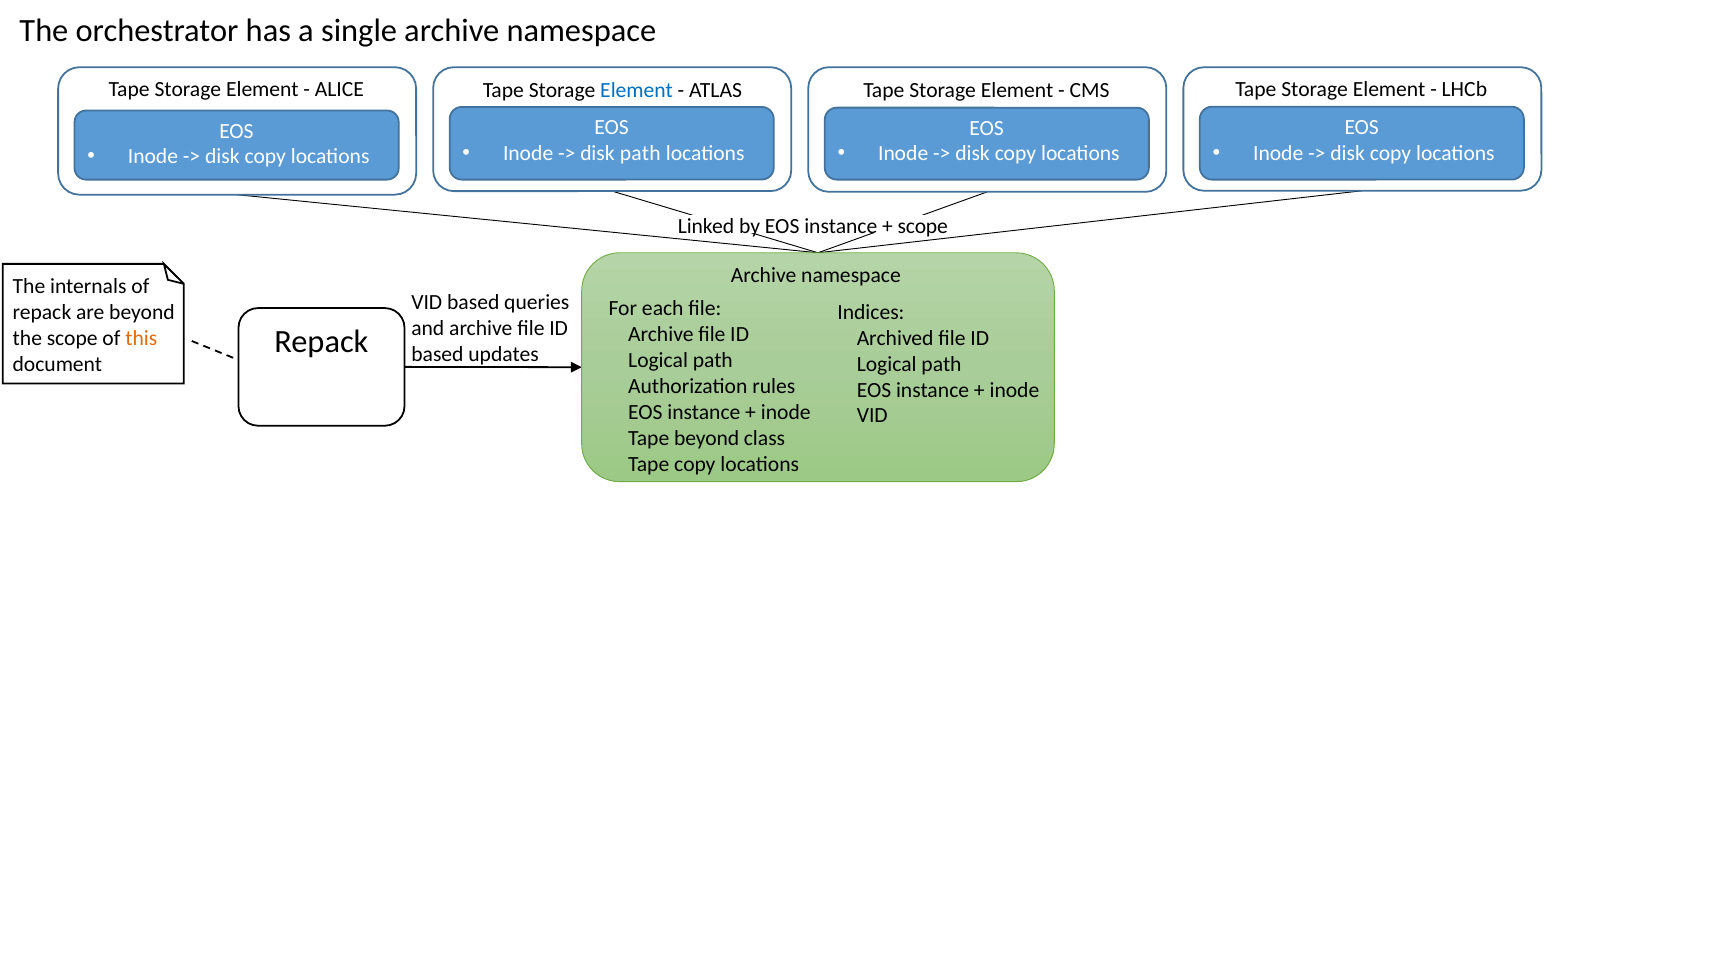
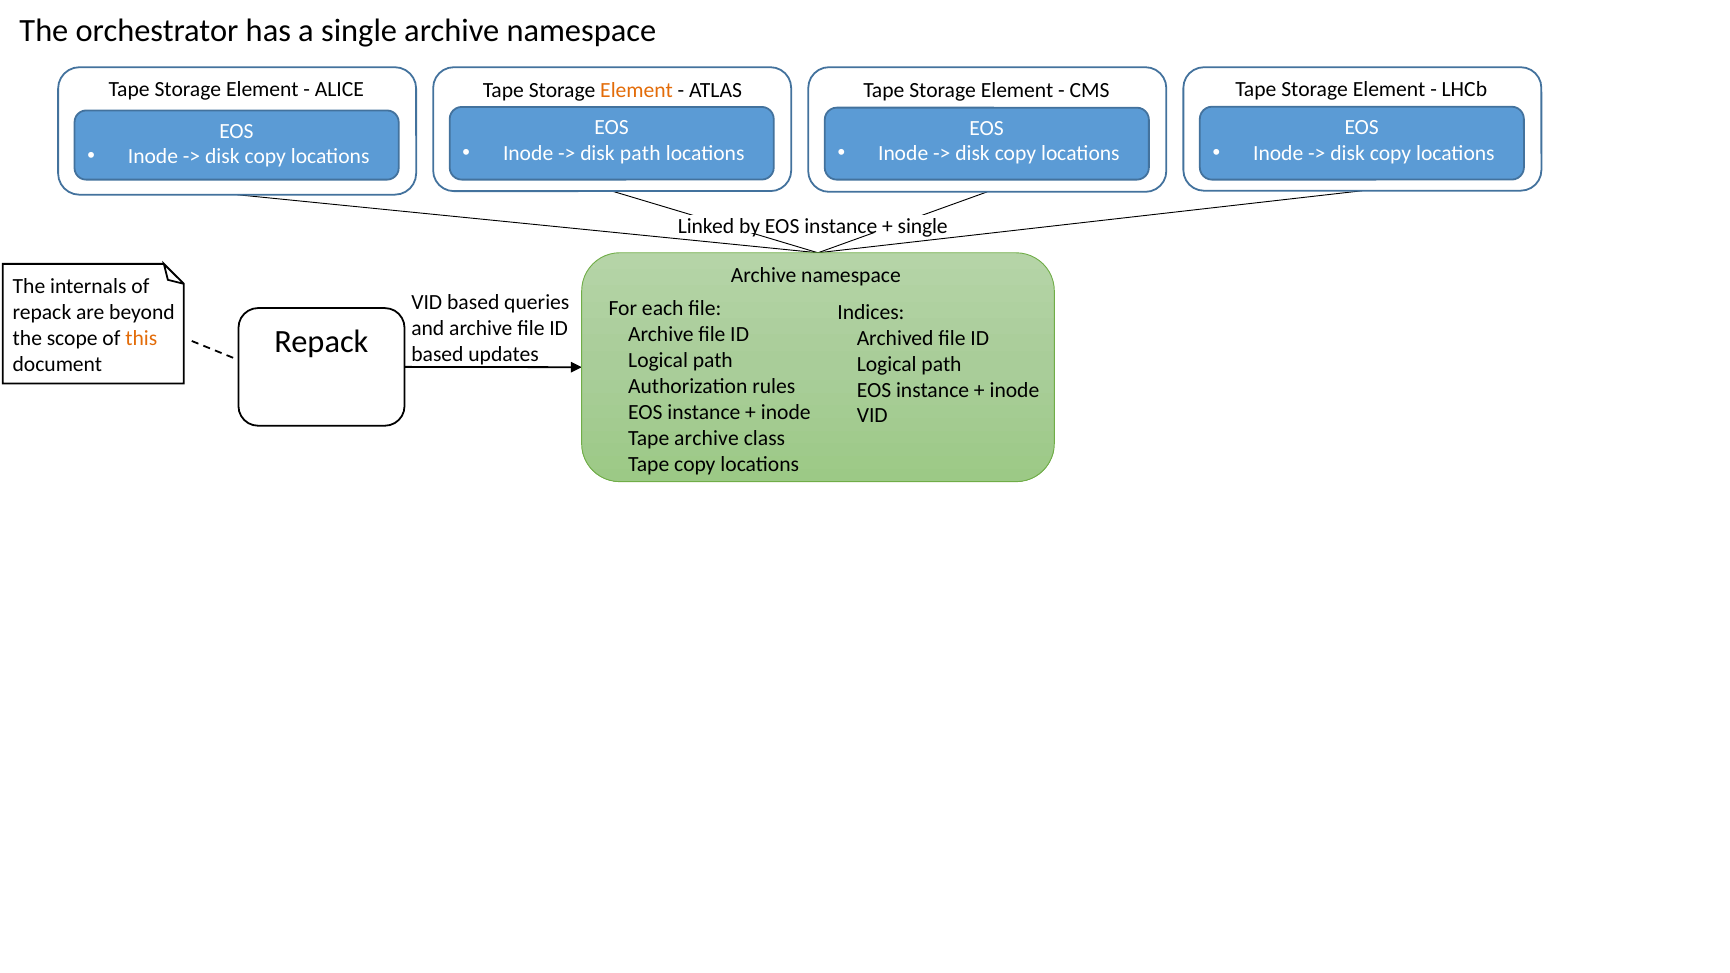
Element colour: blue -> orange (637, 91)
scope: scope -> single (923, 227)
Tape beyond: beyond -> archive (706, 438)
